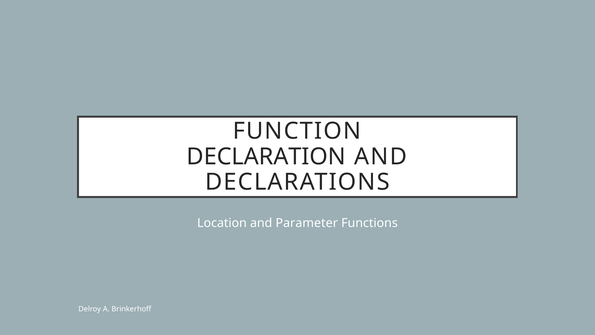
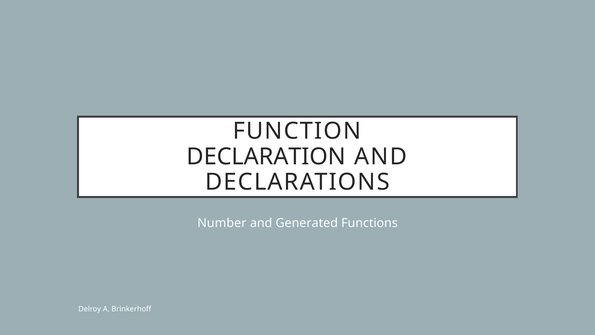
Location: Location -> Number (222, 223)
Parameter: Parameter -> Generated (307, 223)
